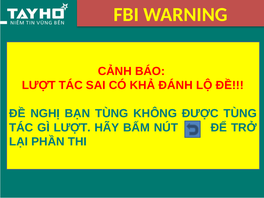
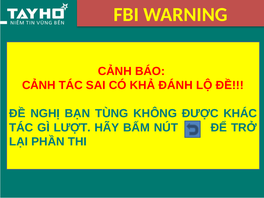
LƯỢT: LƯỢT -> CẢNH (39, 85)
ĐƯỢC TÙNG: TÙNG -> KHÁC (240, 113)
